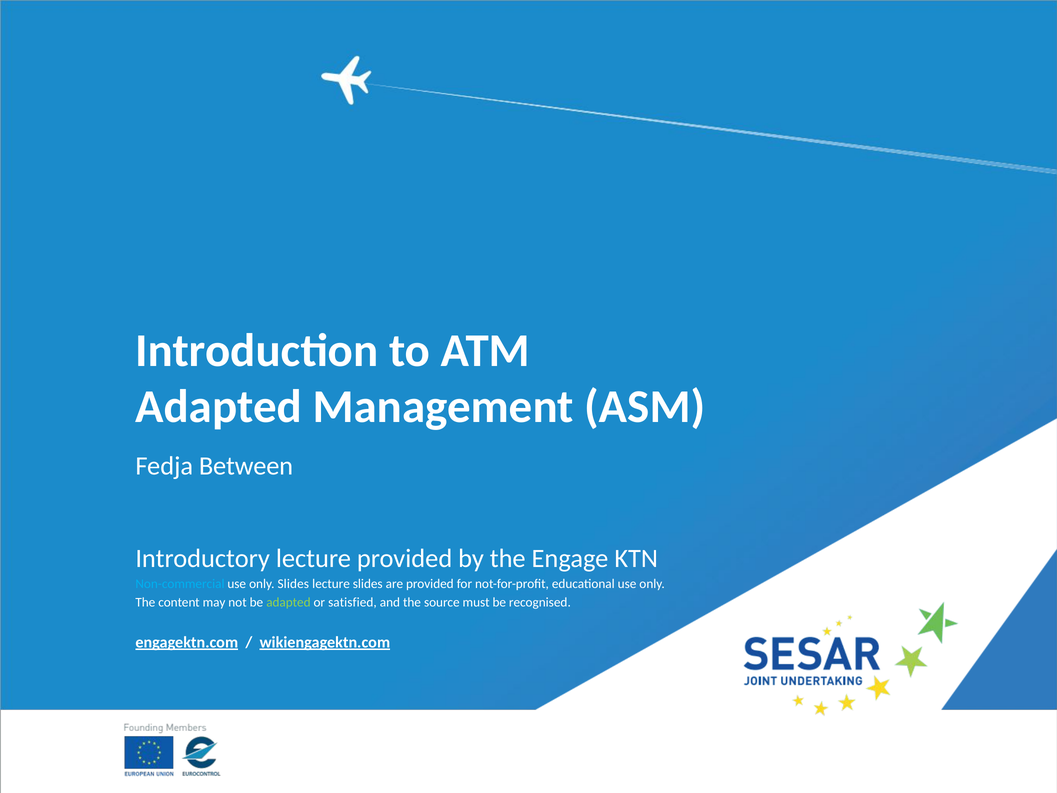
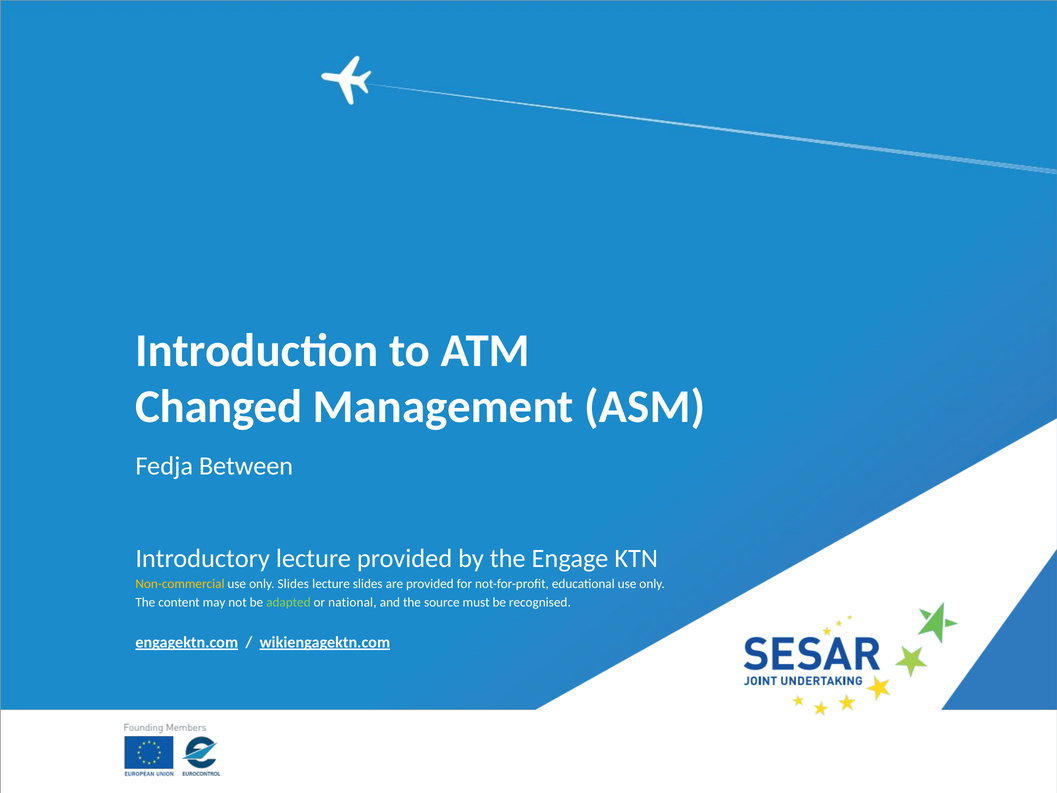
Adapted: Adapted -> Changed (219, 407)
Non-commercial colour: light blue -> yellow (180, 584)
satisfied: satisfied -> national (352, 602)
